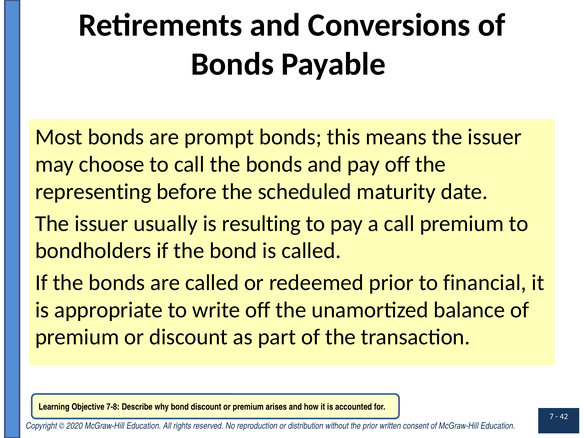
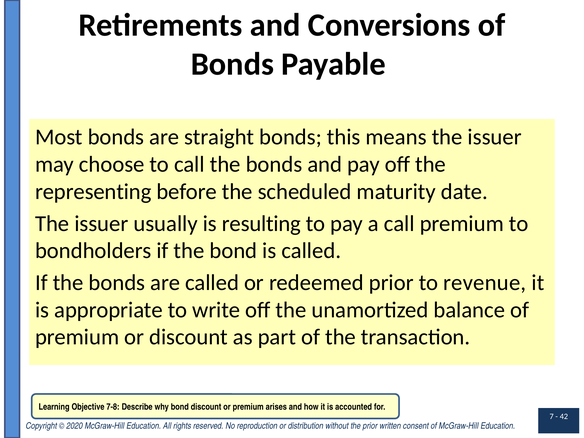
prompt: prompt -> straight (219, 137)
financial: financial -> revenue (485, 283)
